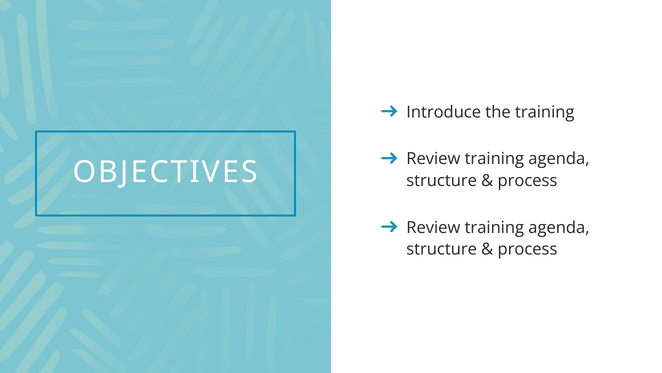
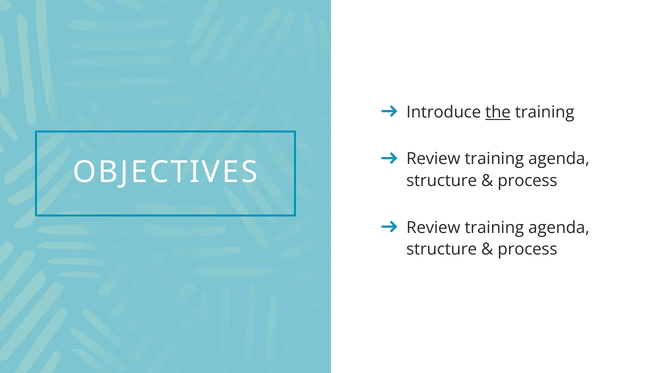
the underline: none -> present (498, 112)
